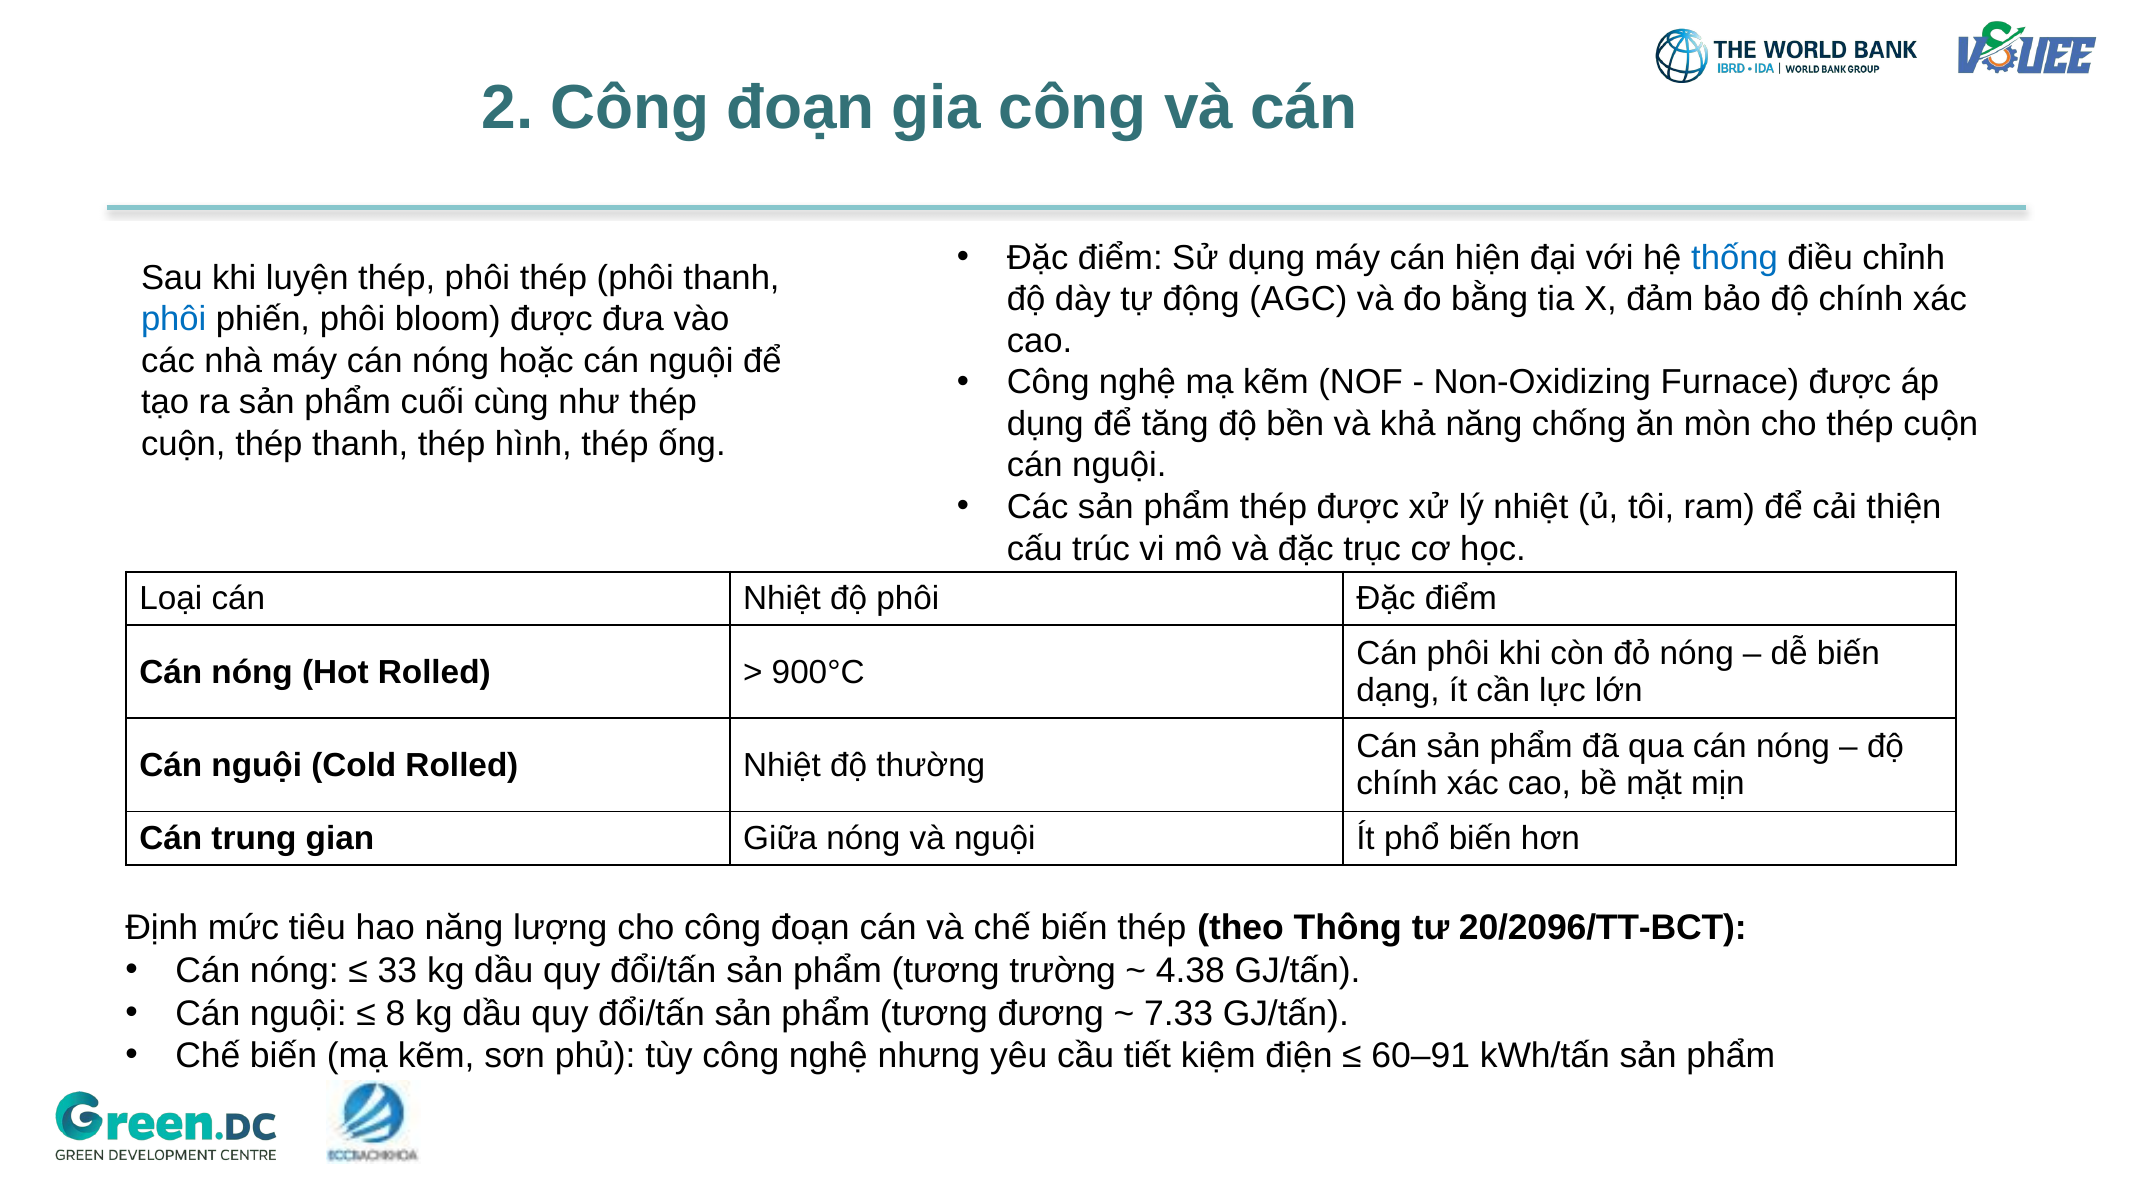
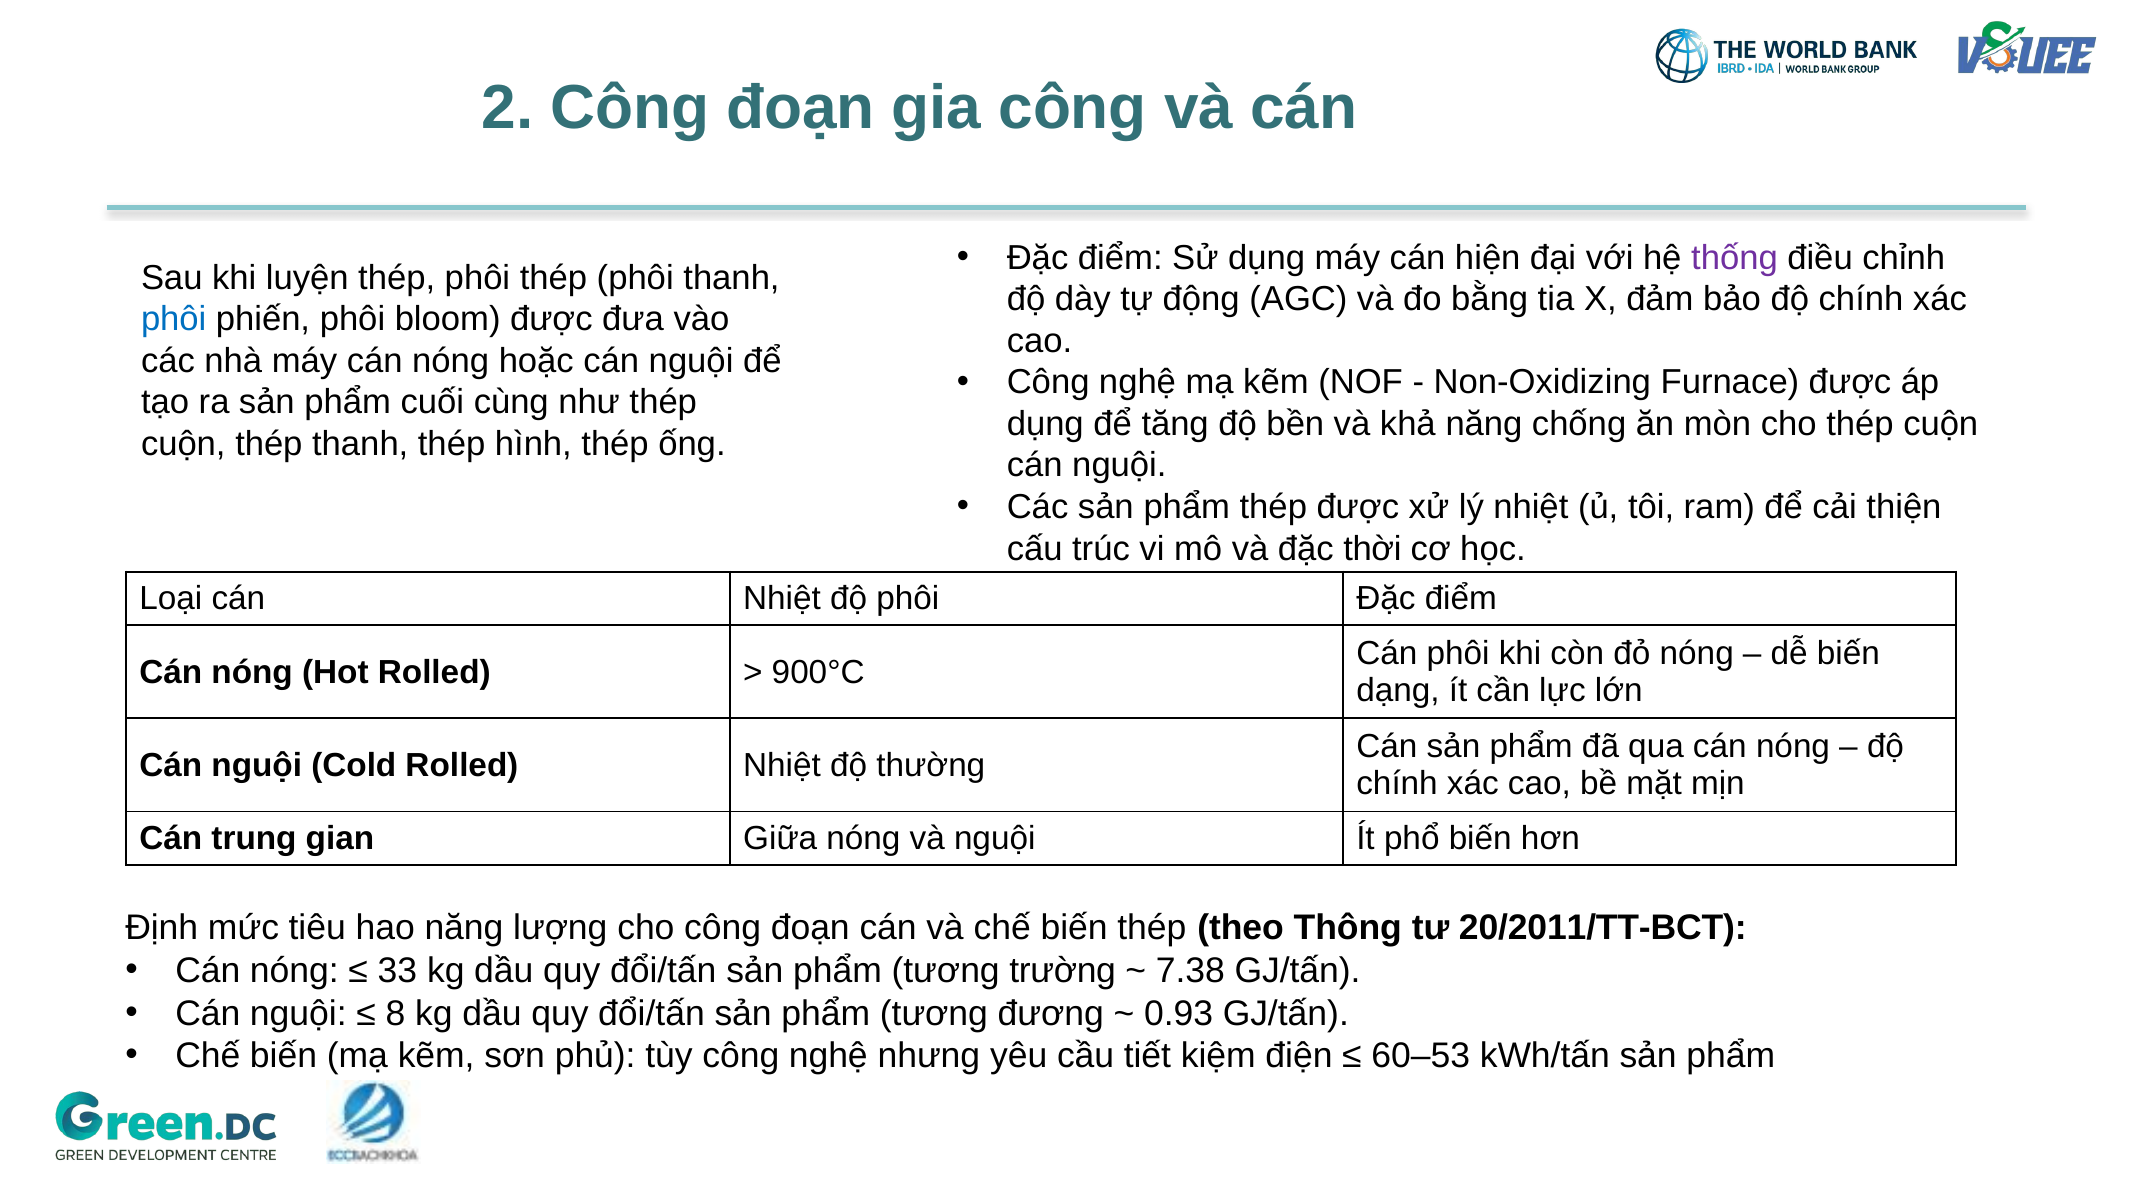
thống colour: blue -> purple (1735, 258)
trục: trục -> thời (1372, 548)
20/2096/TT-BCT: 20/2096/TT-BCT -> 20/2011/TT-BCT (1603, 928)
4.38: 4.38 -> 7.38 (1190, 971)
7.33: 7.33 -> 0.93 (1179, 1013)
60–91: 60–91 -> 60–53 (1421, 1056)
